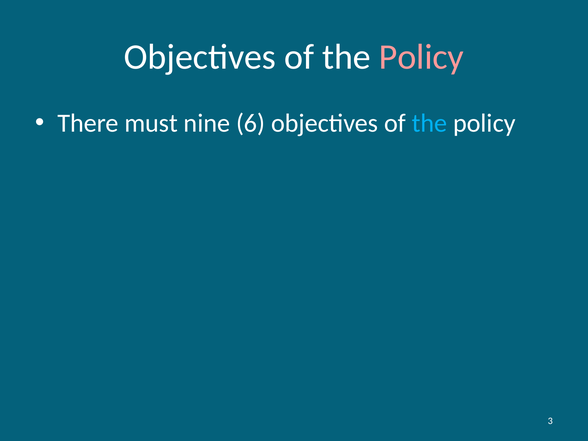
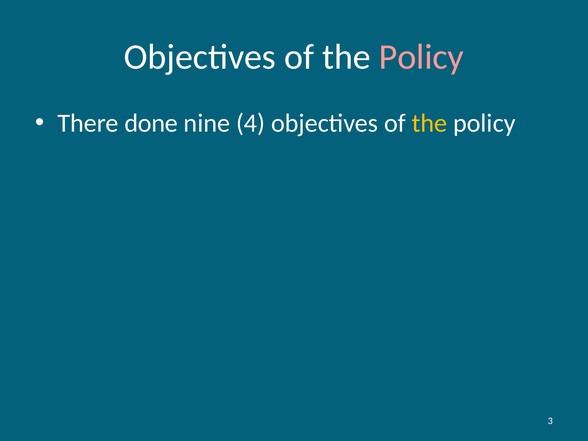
must: must -> done (151, 123)
6: 6 -> 4 (251, 123)
the colour: light blue -> yellow (429, 123)
